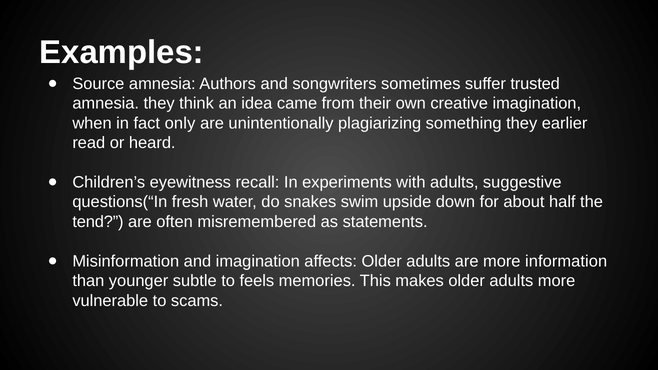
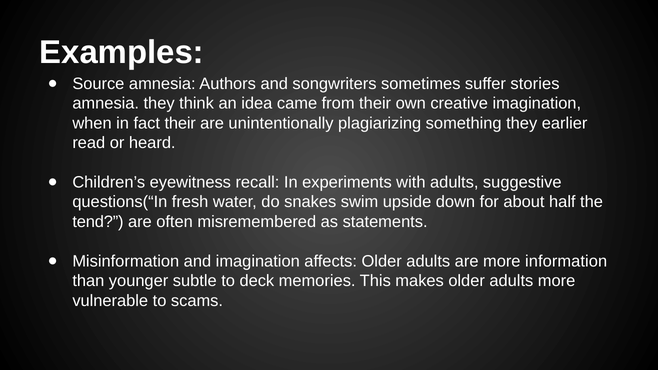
trusted: trusted -> stories (535, 84)
fact only: only -> their (180, 123)
feels: feels -> deck (257, 281)
